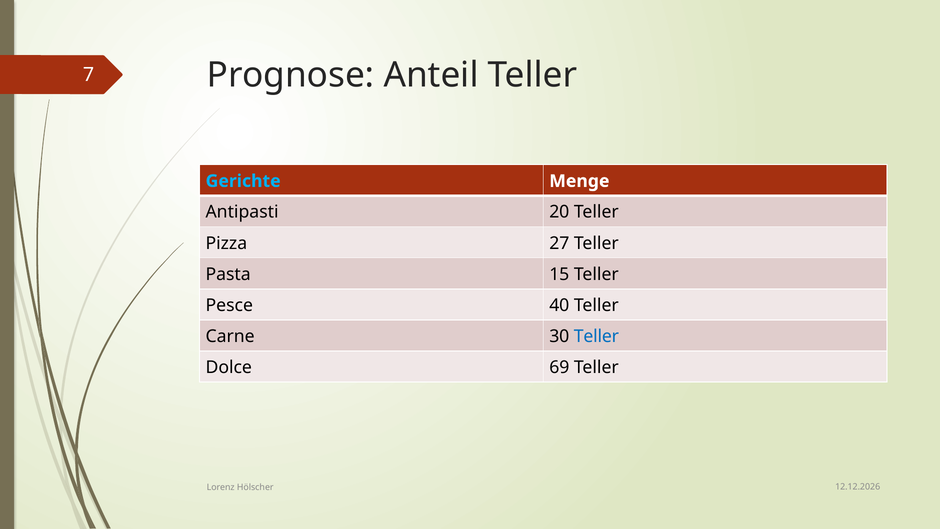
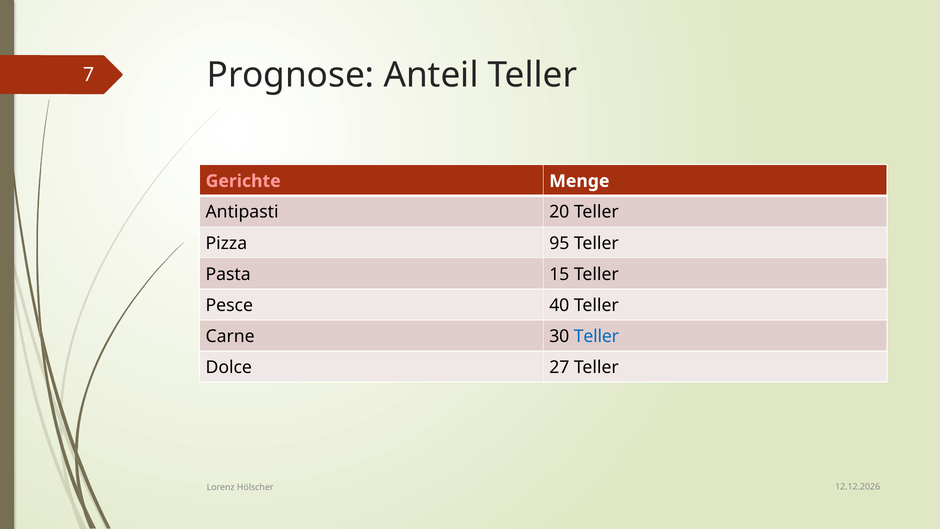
Gerichte colour: light blue -> pink (243, 181)
27: 27 -> 95 (559, 243)
69: 69 -> 27 (559, 367)
